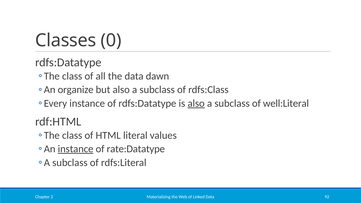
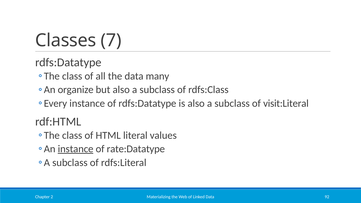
0: 0 -> 7 (111, 40)
dawn: dawn -> many (157, 76)
also underline: present -> none (196, 103)
well:Literal: well:Literal -> visit:Literal (286, 103)
